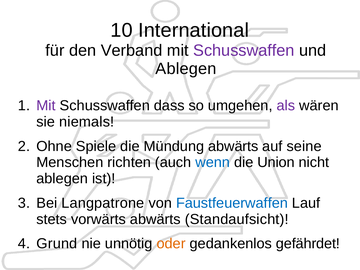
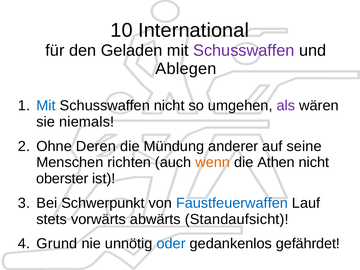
Verband: Verband -> Geladen (132, 51)
Mit colour: purple -> blue (46, 106)
Schusswaffen dass: dass -> nicht (169, 106)
Spiele: Spiele -> Deren (96, 146)
Mündung abwärts: abwärts -> anderer (233, 146)
wenn colour: blue -> orange (213, 162)
Union: Union -> Athen (276, 162)
ablegen: ablegen -> oberster (62, 179)
Langpatrone: Langpatrone -> Schwerpunkt (103, 203)
oder colour: orange -> blue (171, 244)
